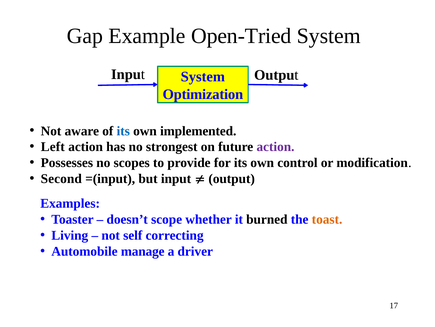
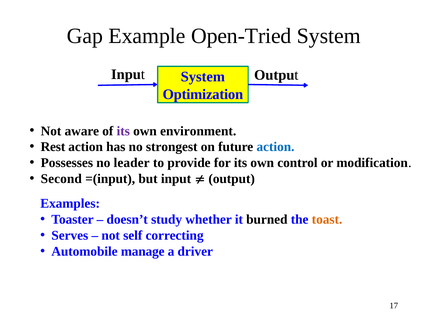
its colour: blue -> purple (123, 131)
implemented: implemented -> environment (198, 131)
Left: Left -> Rest (53, 147)
action colour: purple -> blue (275, 147)
scopes: scopes -> leader (132, 163)
scope: scope -> study (167, 219)
Living: Living -> Serves (70, 235)
